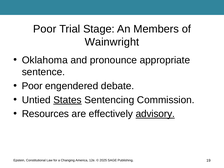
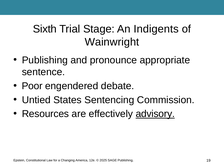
Poor: Poor -> Sixth (45, 29)
Members: Members -> Indigents (156, 29)
Oklahoma: Oklahoma -> Publishing (45, 60)
States underline: present -> none (67, 100)
